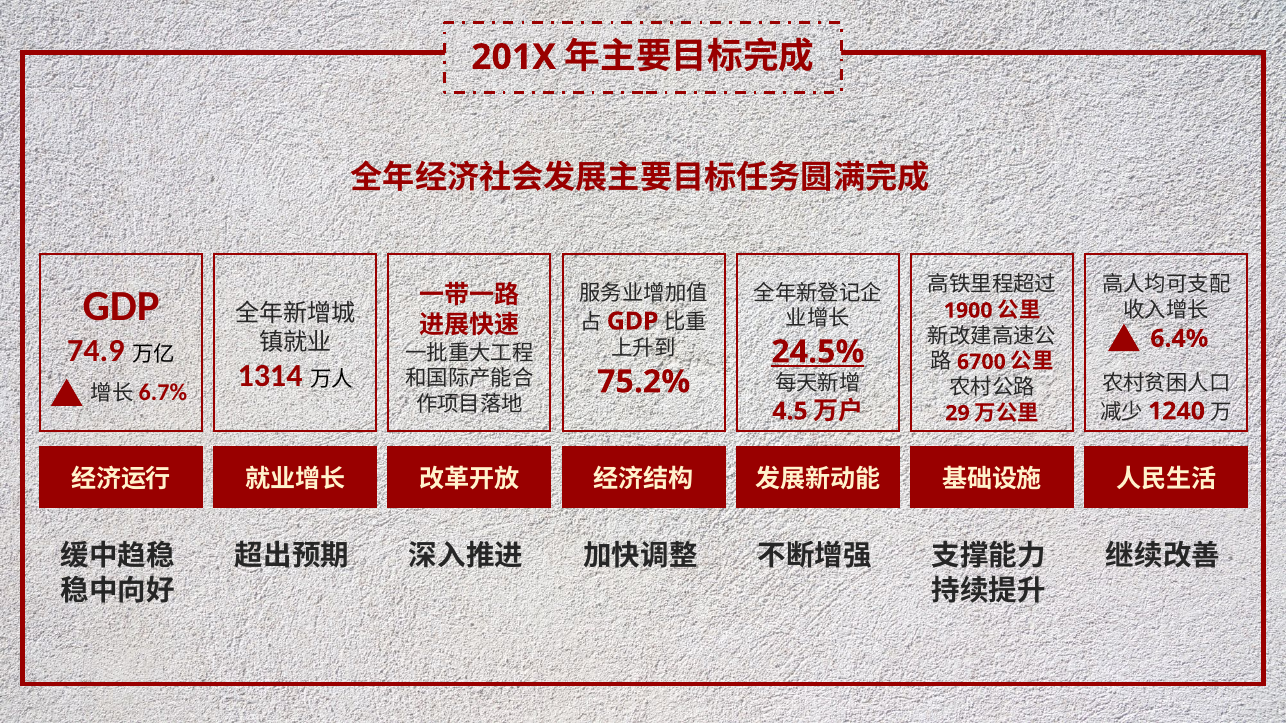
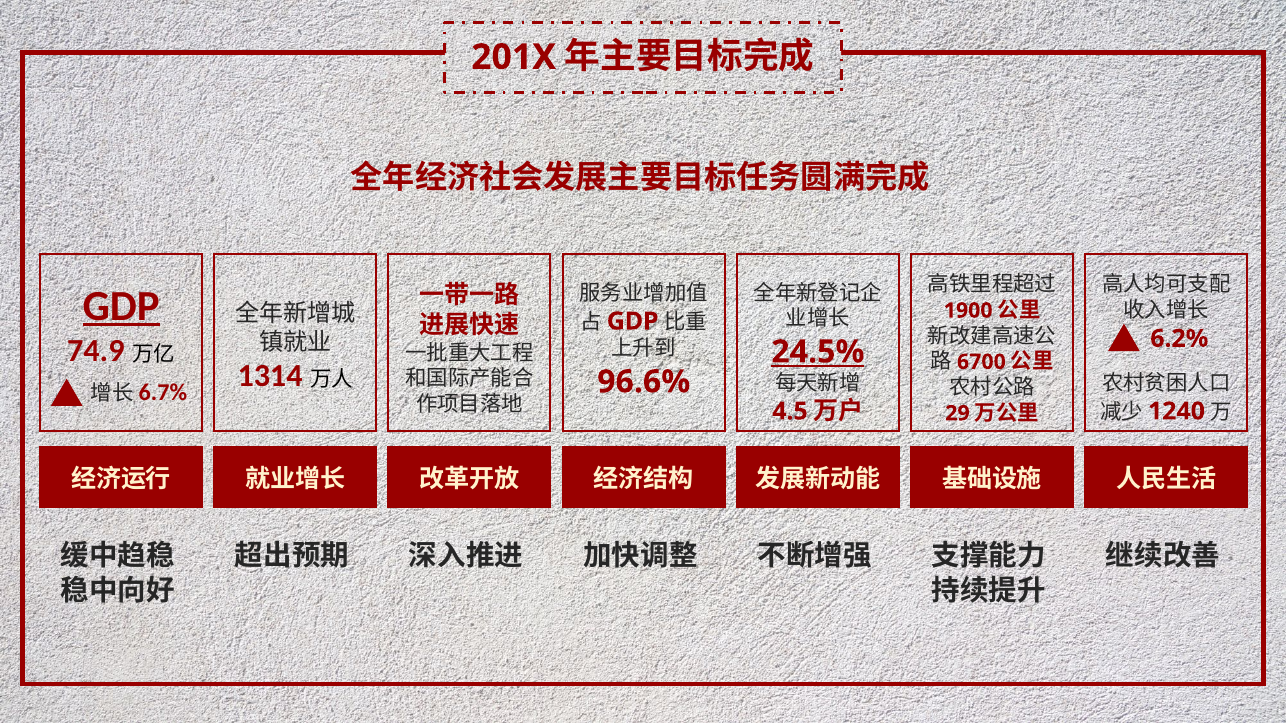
GDP underline: none -> present (121, 306)
6.4%: 6.4% -> 6.2% (1179, 339)
75.2%: 75.2% -> 96.6% (644, 382)
